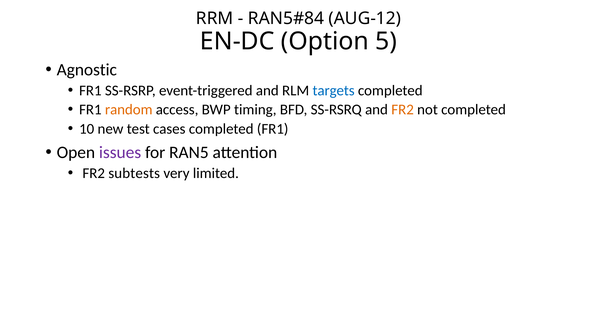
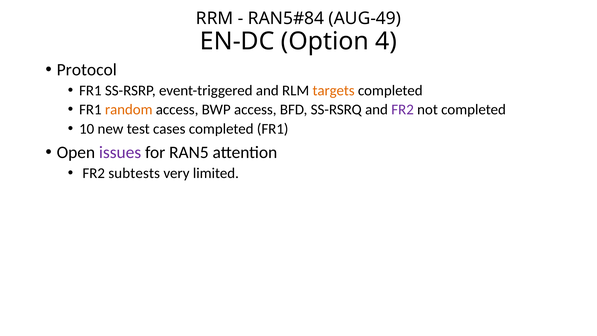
AUG-12: AUG-12 -> AUG-49 (365, 18)
5: 5 -> 4 (386, 41)
Agnostic: Agnostic -> Protocol (87, 70)
targets colour: blue -> orange (334, 90)
BWP timing: timing -> access (255, 110)
FR2 colour: orange -> purple (403, 110)
